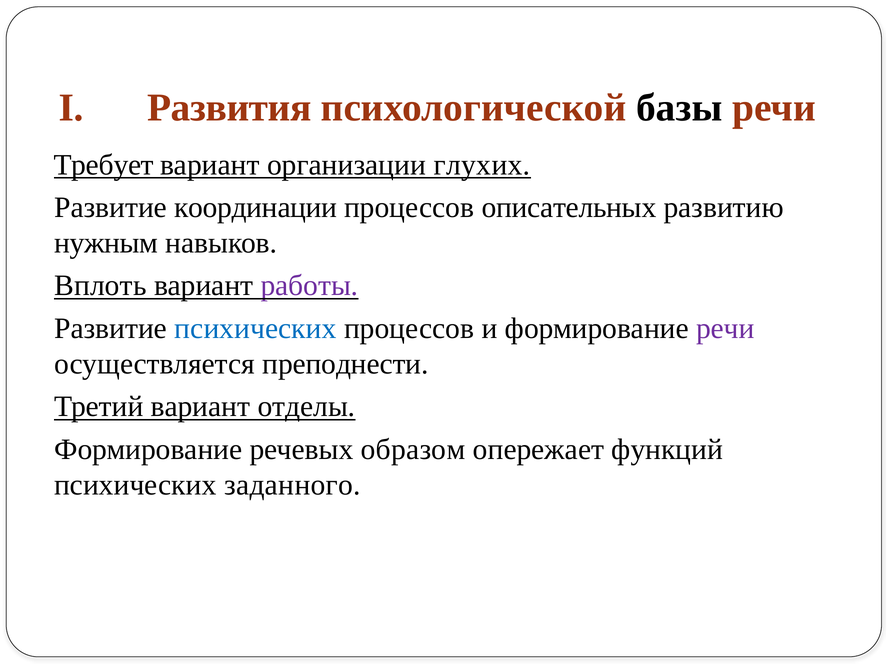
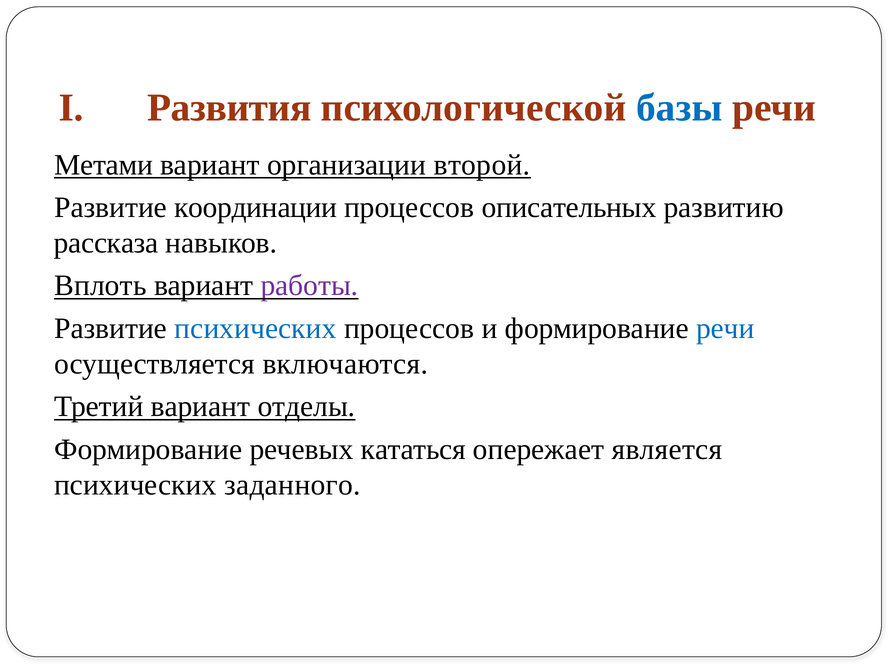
базы colour: black -> blue (679, 108)
Требует: Требует -> Метами (104, 165)
глухих: глухих -> второй (482, 165)
нужным: нужным -> рассказа (106, 243)
речи colour: purple -> blue (725, 328)
преподнести: преподнести -> включаются (345, 364)
образом: образом -> кататься (413, 449)
функций: функций -> является (667, 449)
